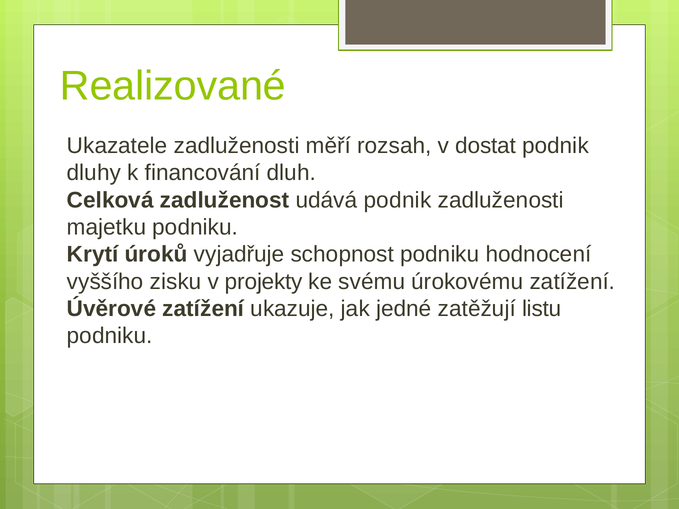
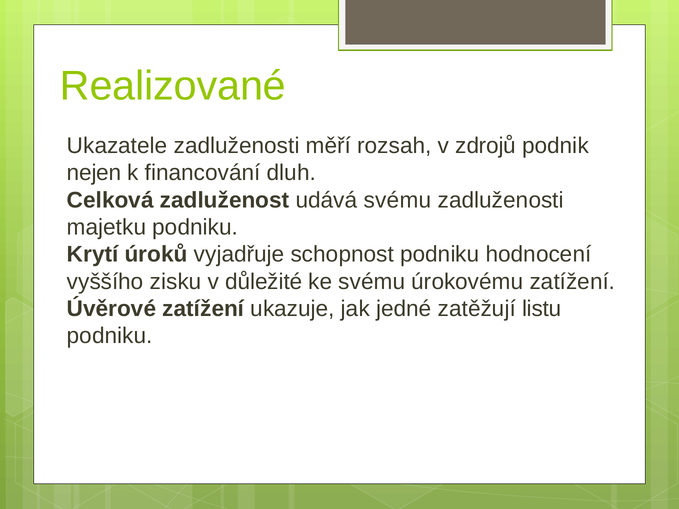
dostat: dostat -> zdrojů (486, 146)
dluhy: dluhy -> nejen (94, 173)
udává podnik: podnik -> svému (397, 200)
projekty: projekty -> důležité (264, 282)
